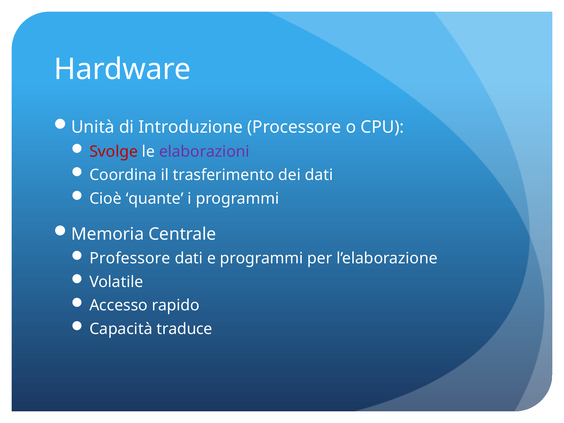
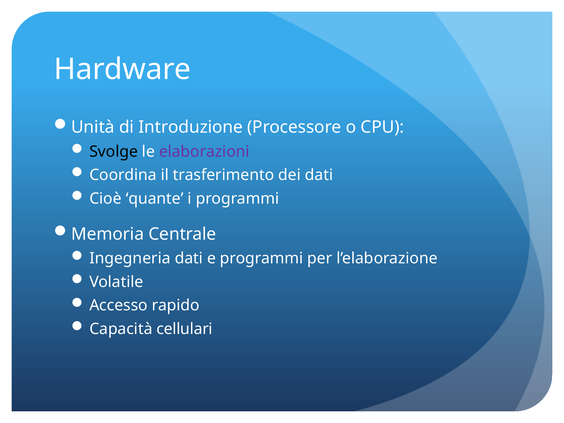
Svolge colour: red -> black (114, 152)
Professore: Professore -> Ingegneria (130, 258)
traduce: traduce -> cellulari (185, 329)
